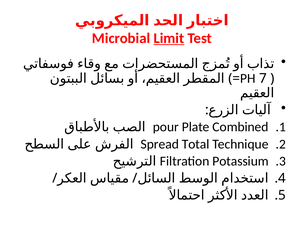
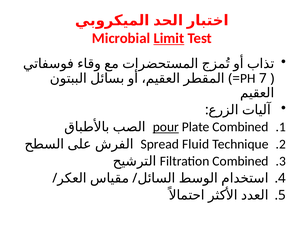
pour underline: none -> present (166, 127)
Total: Total -> Fluid (196, 144)
Filtration Potassium: Potassium -> Combined (241, 161)
